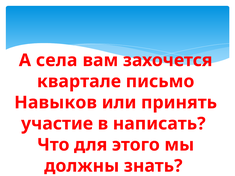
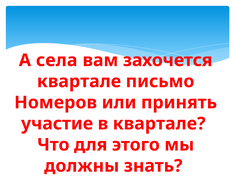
Навыков: Навыков -> Номеров (56, 103)
в написать: написать -> квартале (159, 124)
